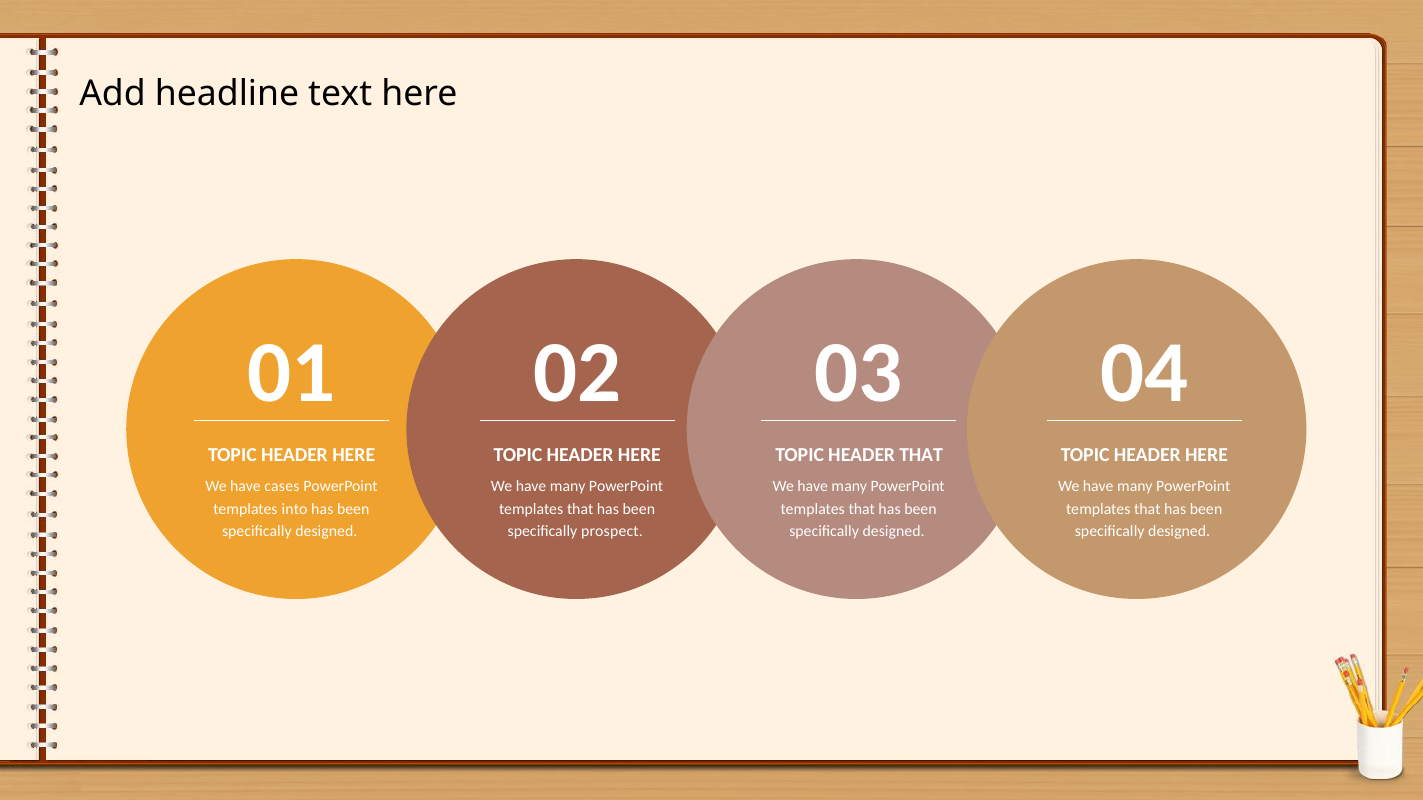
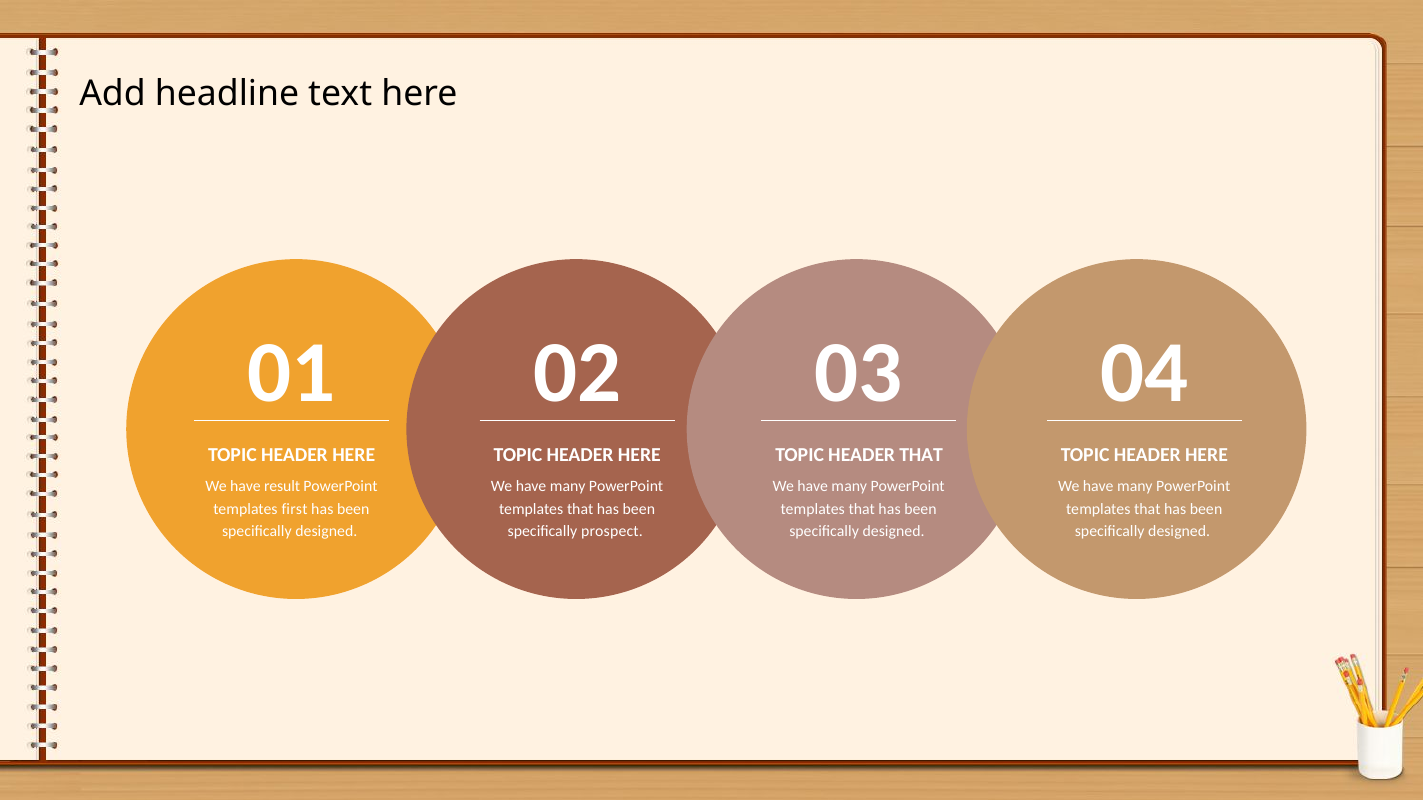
cases: cases -> result (282, 486)
into: into -> first (295, 509)
